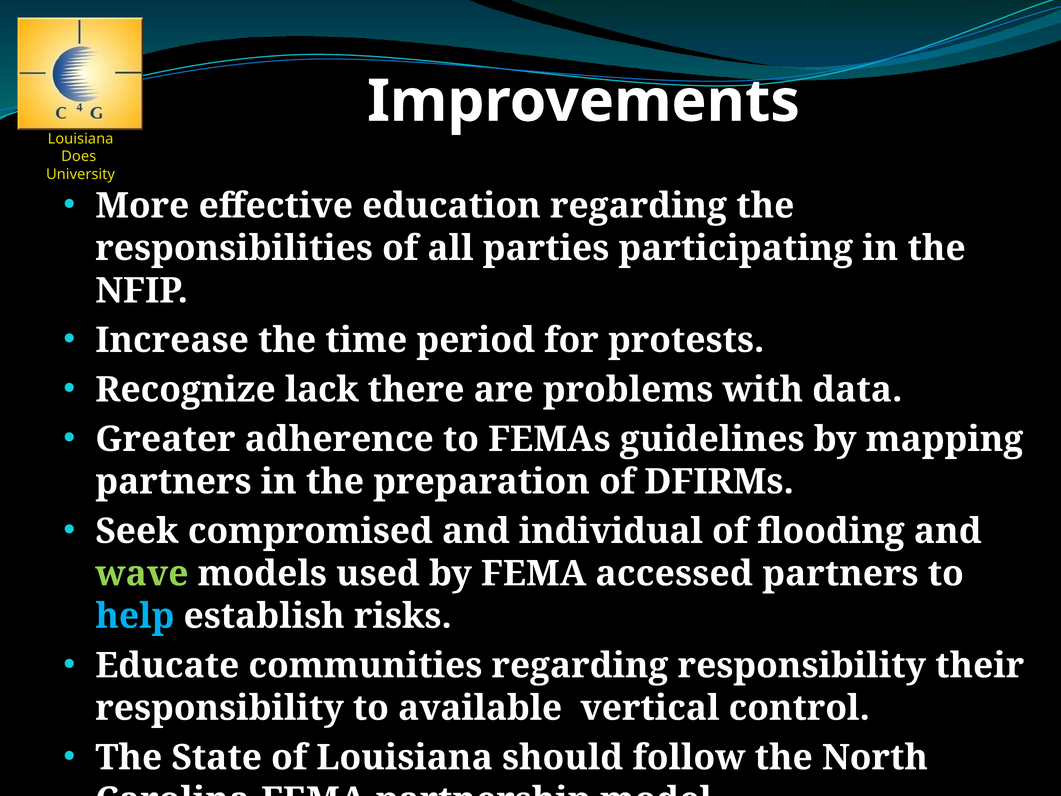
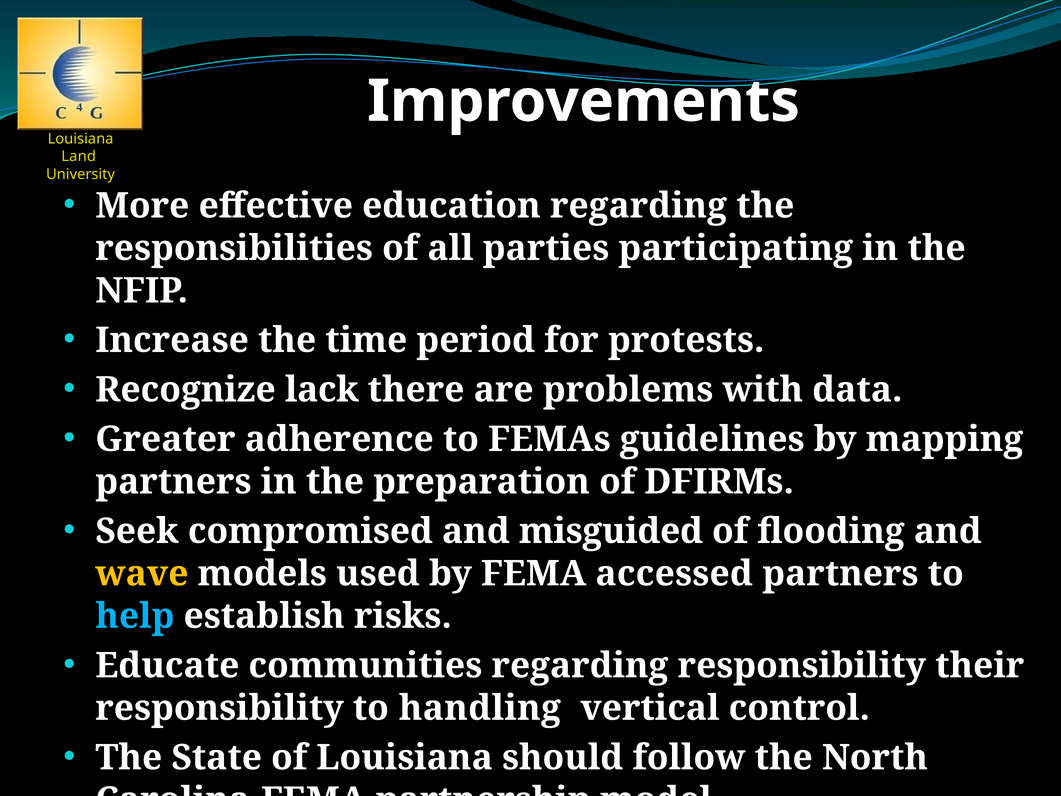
Does: Does -> Land (79, 157)
individual: individual -> misguided (611, 531)
wave colour: light green -> yellow (142, 574)
available: available -> handling (480, 708)
